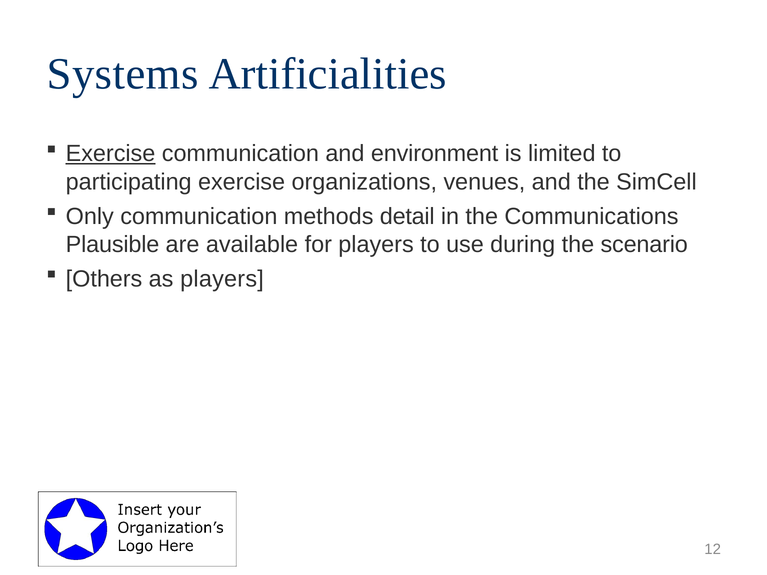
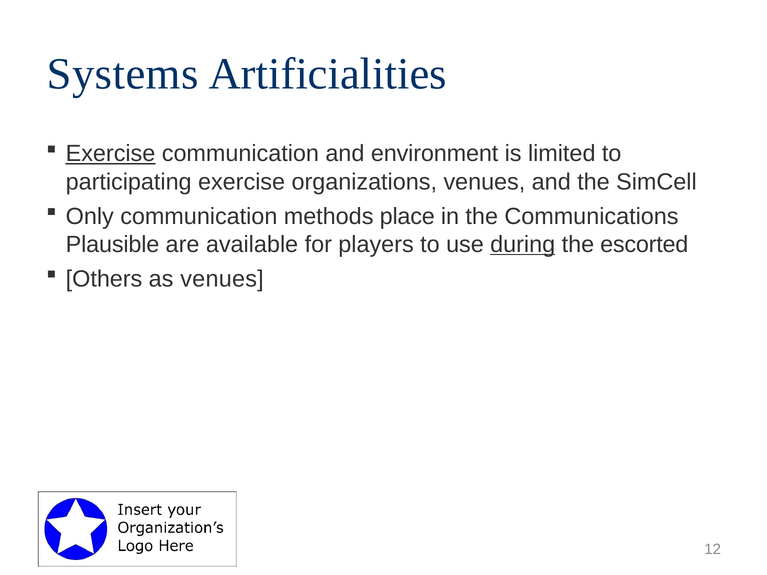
detail: detail -> place (407, 216)
during underline: none -> present (523, 245)
scenario: scenario -> escorted (644, 245)
as players: players -> venues (222, 279)
